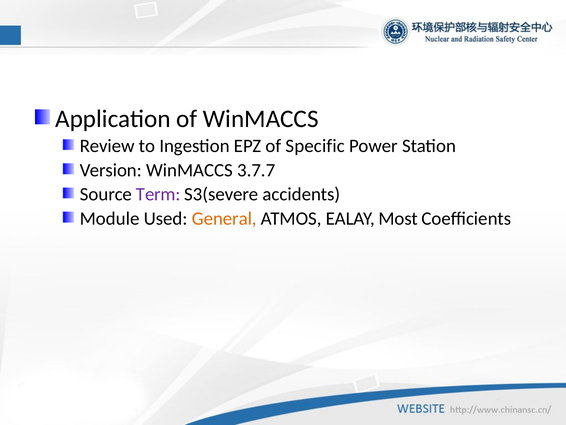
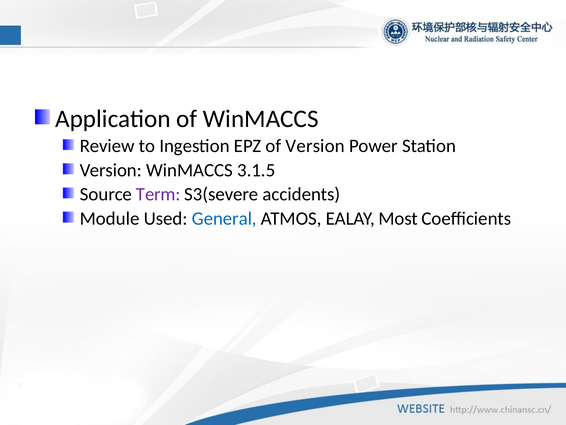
of Specific: Specific -> Version (315, 146)
3.7.7: 3.7.7 -> 3.1.5 (256, 170)
General colour: orange -> blue (224, 218)
